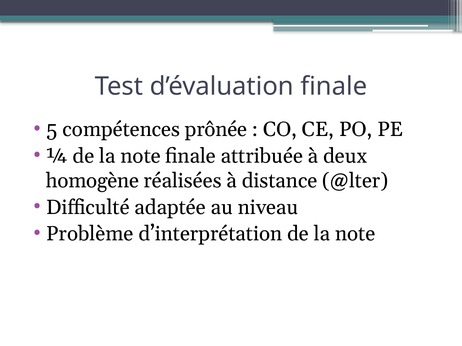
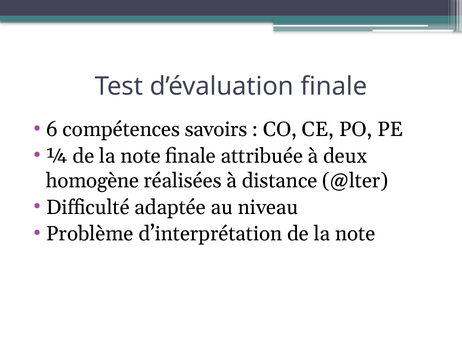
5: 5 -> 6 (52, 130)
prônée: prônée -> savoirs (216, 130)
